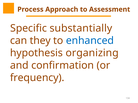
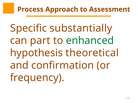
they: they -> part (40, 41)
enhanced colour: blue -> green (90, 41)
organizing: organizing -> theoretical (92, 53)
